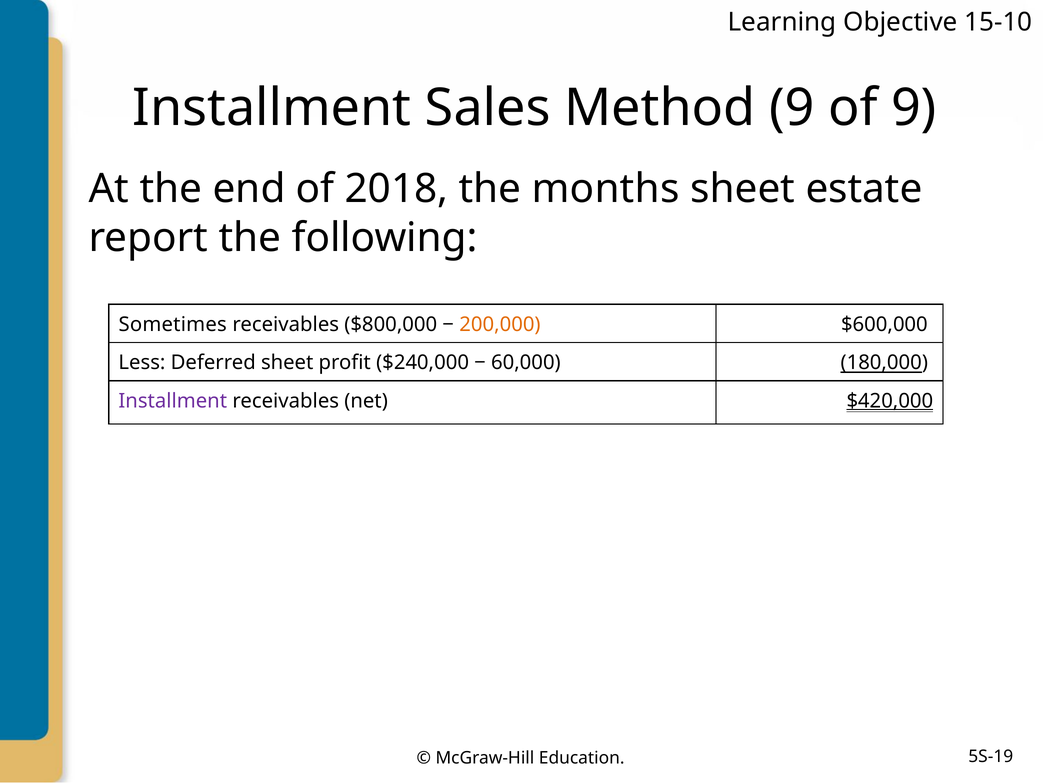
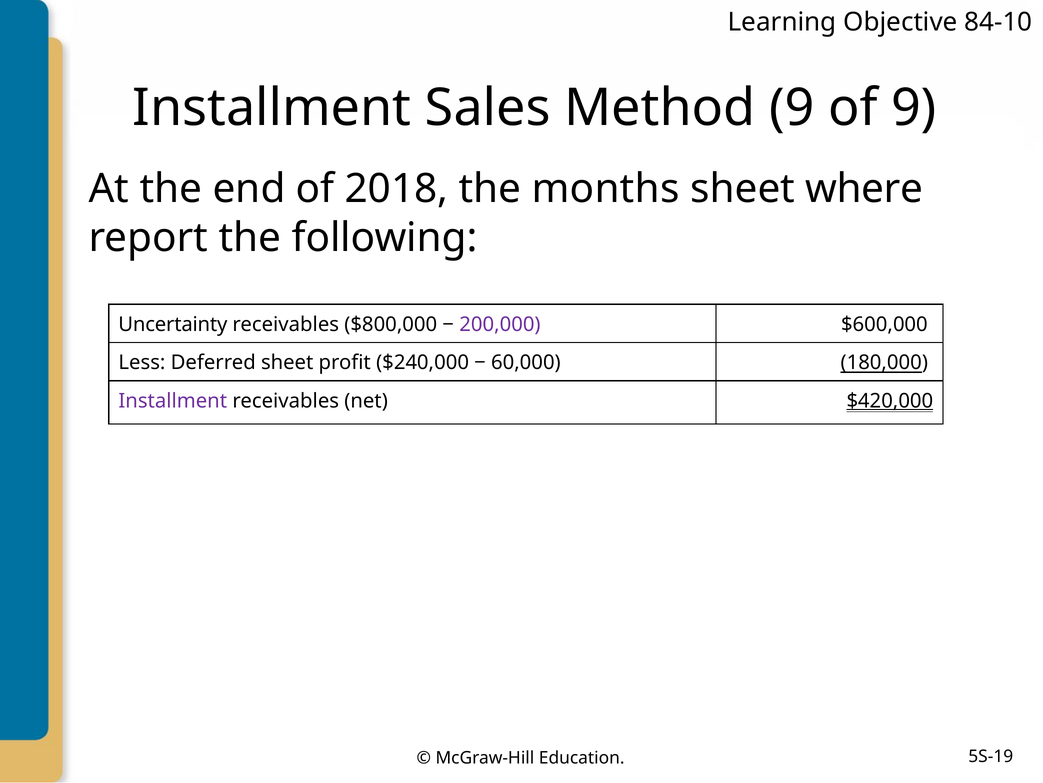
15-10: 15-10 -> 84-10 (998, 22)
estate: estate -> where (864, 189)
Sometimes: Sometimes -> Uncertainty (173, 324)
200,000 colour: orange -> purple (500, 324)
